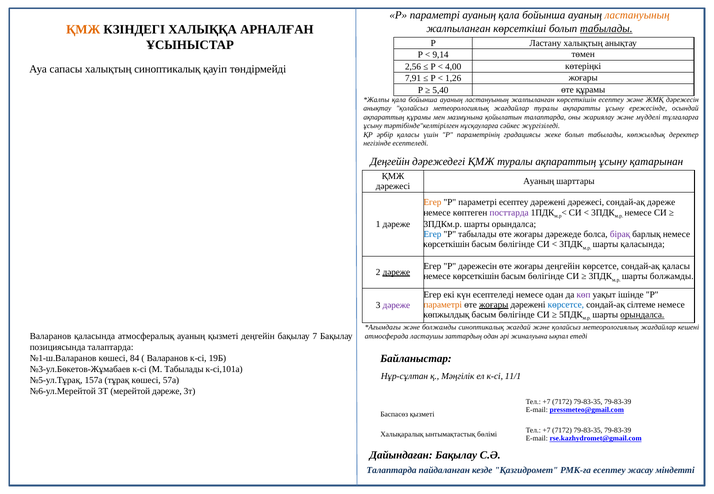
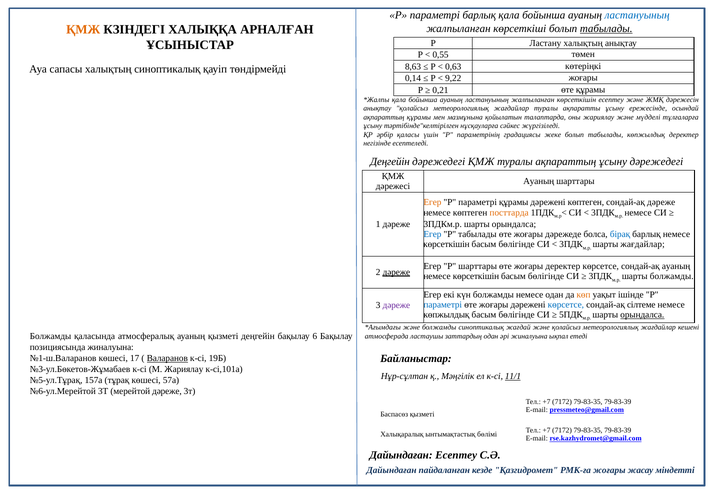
параметрі ауаның: ауаның -> барлық (479, 15)
ластануының colour: orange -> blue (637, 15)
9,14: 9,14 -> 0,55 (441, 55)
2,56: 2,56 -> 8,63 (413, 67)
4,00: 4,00 -> 0,63 (453, 67)
7,91: 7,91 -> 0,14 (413, 78)
1,26: 1,26 -> 9,22 (453, 78)
5,40: 5,40 -> 0,21 (440, 90)
ұсыну қатарынан: қатарынан -> дәрежедегі (656, 162)
параметрі есептеу: есептеу -> құрамы (514, 203)
дәрежені дәрежесі: дәрежесі -> көптеген (586, 203)
посттарда colour: purple -> orange (509, 213)
бірақ colour: purple -> blue (620, 234)
шарты қаласында: қаласында -> жағдайлар (643, 244)
Р дәрежесін: дәрежесін -> шарттары (478, 266)
жоғары деңгейін: деңгейін -> деректер (563, 266)
сондай-ақ қаласы: қаласы -> ауаның (676, 266)
күн есептеледі: есептеледі -> болжамды (493, 295)
көп colour: purple -> orange (583, 295)
параметрі colour: orange -> blue (443, 305)
жоғары underline: present -> none (494, 305)
Валаранов: Валаранов -> Болжамды (50, 337)
7: 7 -> 6 (315, 337)
позициясында талаптарда: талаптарда -> жиналуына (111, 348)
84: 84 -> 17 (135, 359)
Валаранов underline: none -> present (167, 359)
М Табылады: Табылады -> Жариялау (184, 370)
11/1 underline: none -> present (513, 376)
Дайындаған Бақылау: Бақылау -> Есептеу (456, 456)
Талаптарда: Талаптарда -> Дайындаған (392, 471)
РМК-ға есептеу: есептеу -> жоғары (609, 471)
